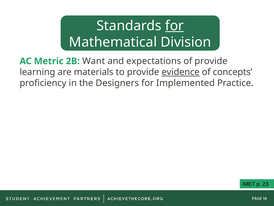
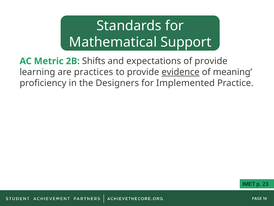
for underline: present -> none (174, 26)
Division: Division -> Support (186, 42)
Want: Want -> Shifts (94, 61)
materials: materials -> practices (94, 72)
concepts: concepts -> meaning (232, 72)
